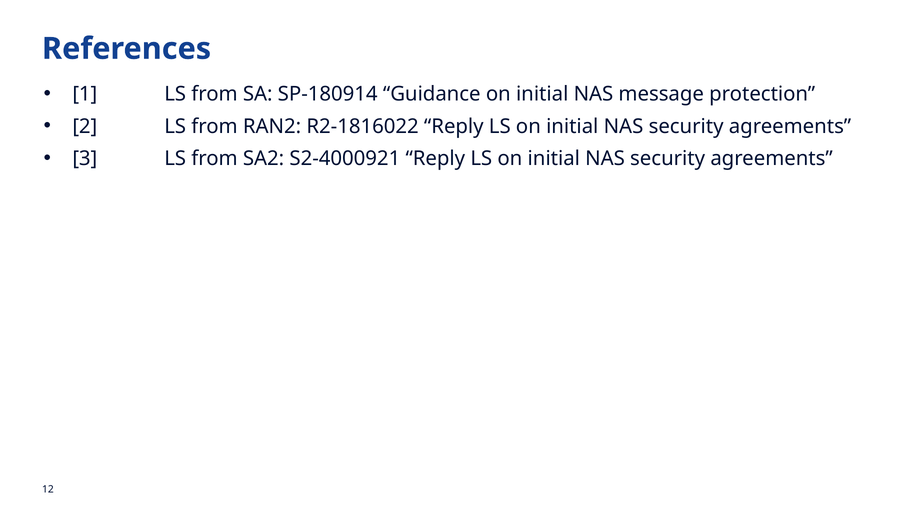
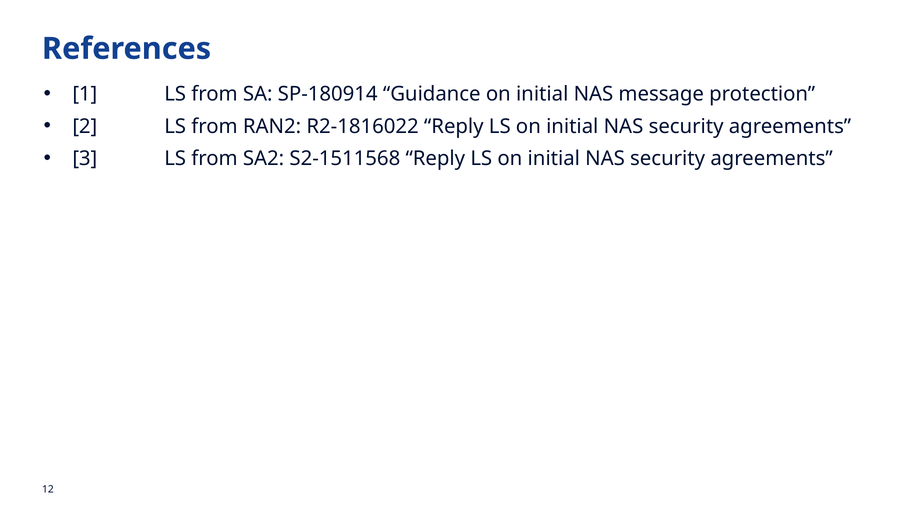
S2-4000921: S2-4000921 -> S2-1511568 (345, 159)
